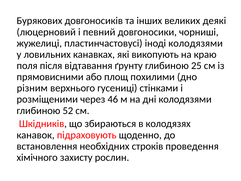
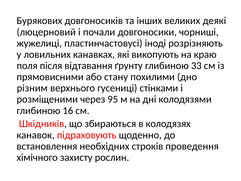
певний: певний -> почали (99, 32)
іноді колодязями: колодязями -> розрізняють (196, 43)
25: 25 -> 33 (196, 66)
площ: площ -> стану (116, 77)
46: 46 -> 95 (113, 99)
52: 52 -> 16 (68, 110)
